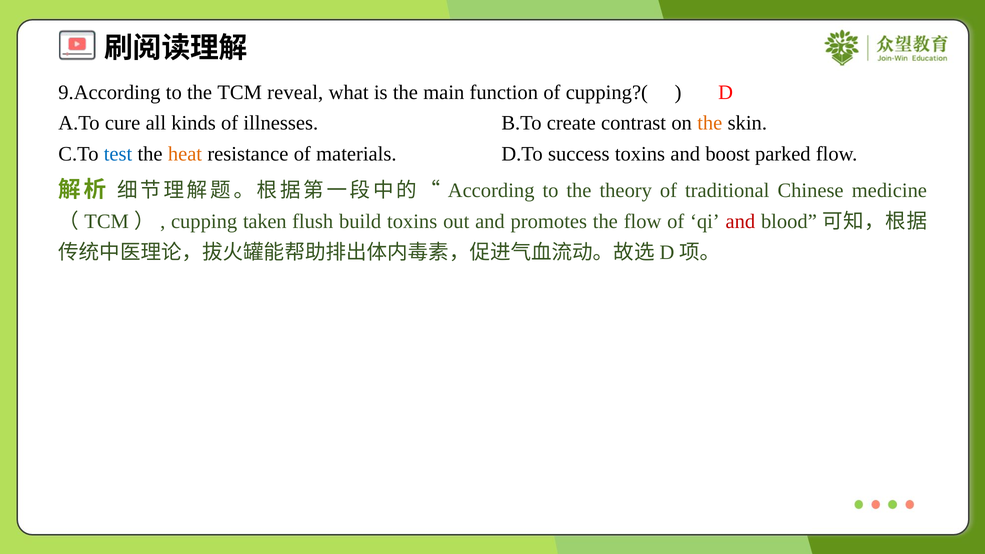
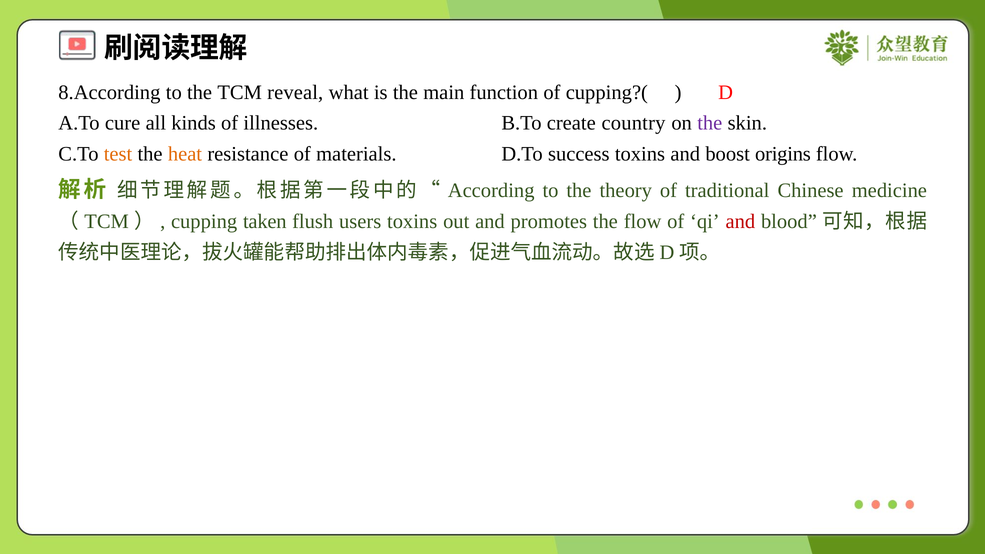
9.According: 9.According -> 8.According (109, 92)
contrast: contrast -> country (633, 123)
the colour: orange -> purple (710, 123)
test colour: blue -> orange (118, 154)
parked: parked -> origins (783, 154)
build: build -> users (360, 222)
